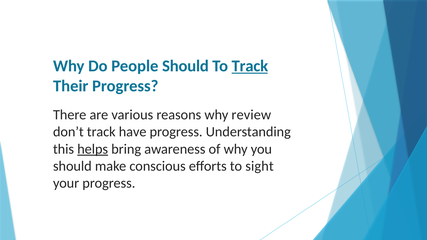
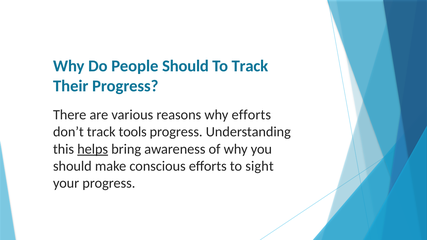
Track underline: present -> none (250, 66)
why review: review -> efforts (251, 115)
have: have -> tools (133, 132)
